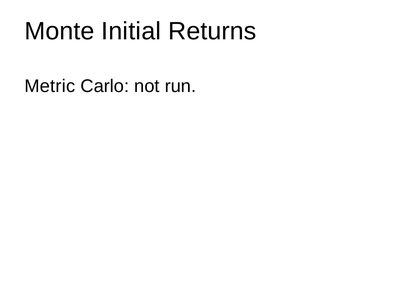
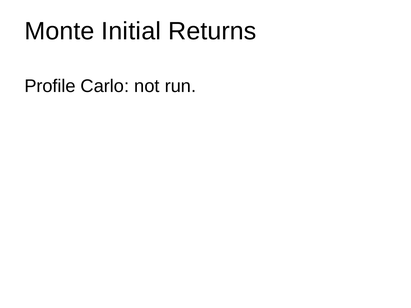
Metric: Metric -> Profile (50, 86)
